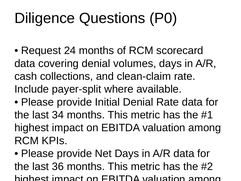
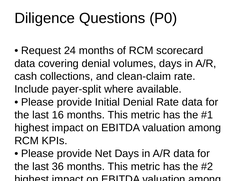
34: 34 -> 16 (58, 115)
